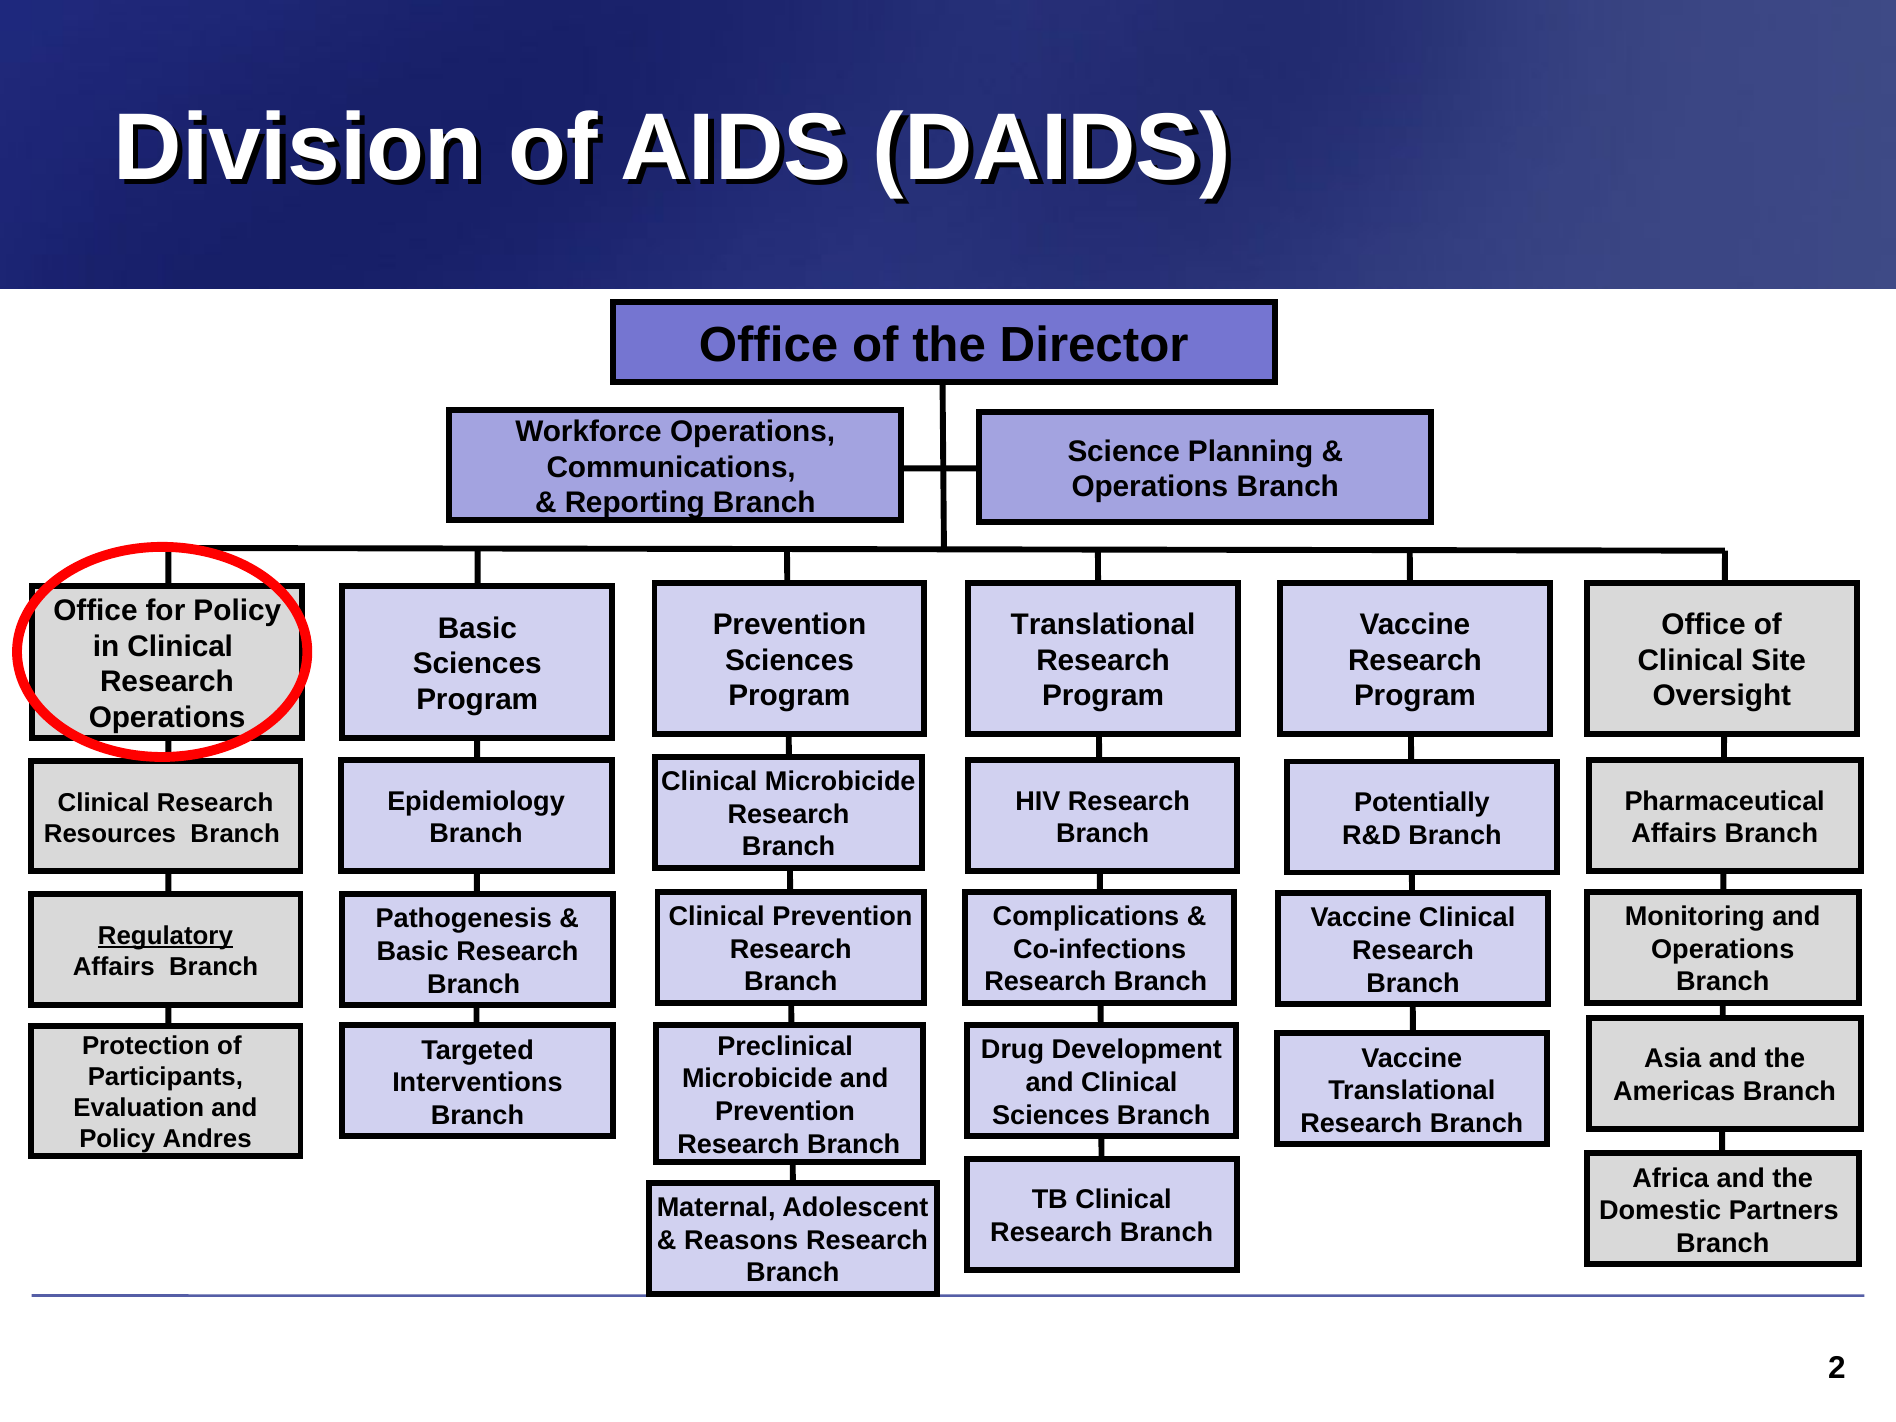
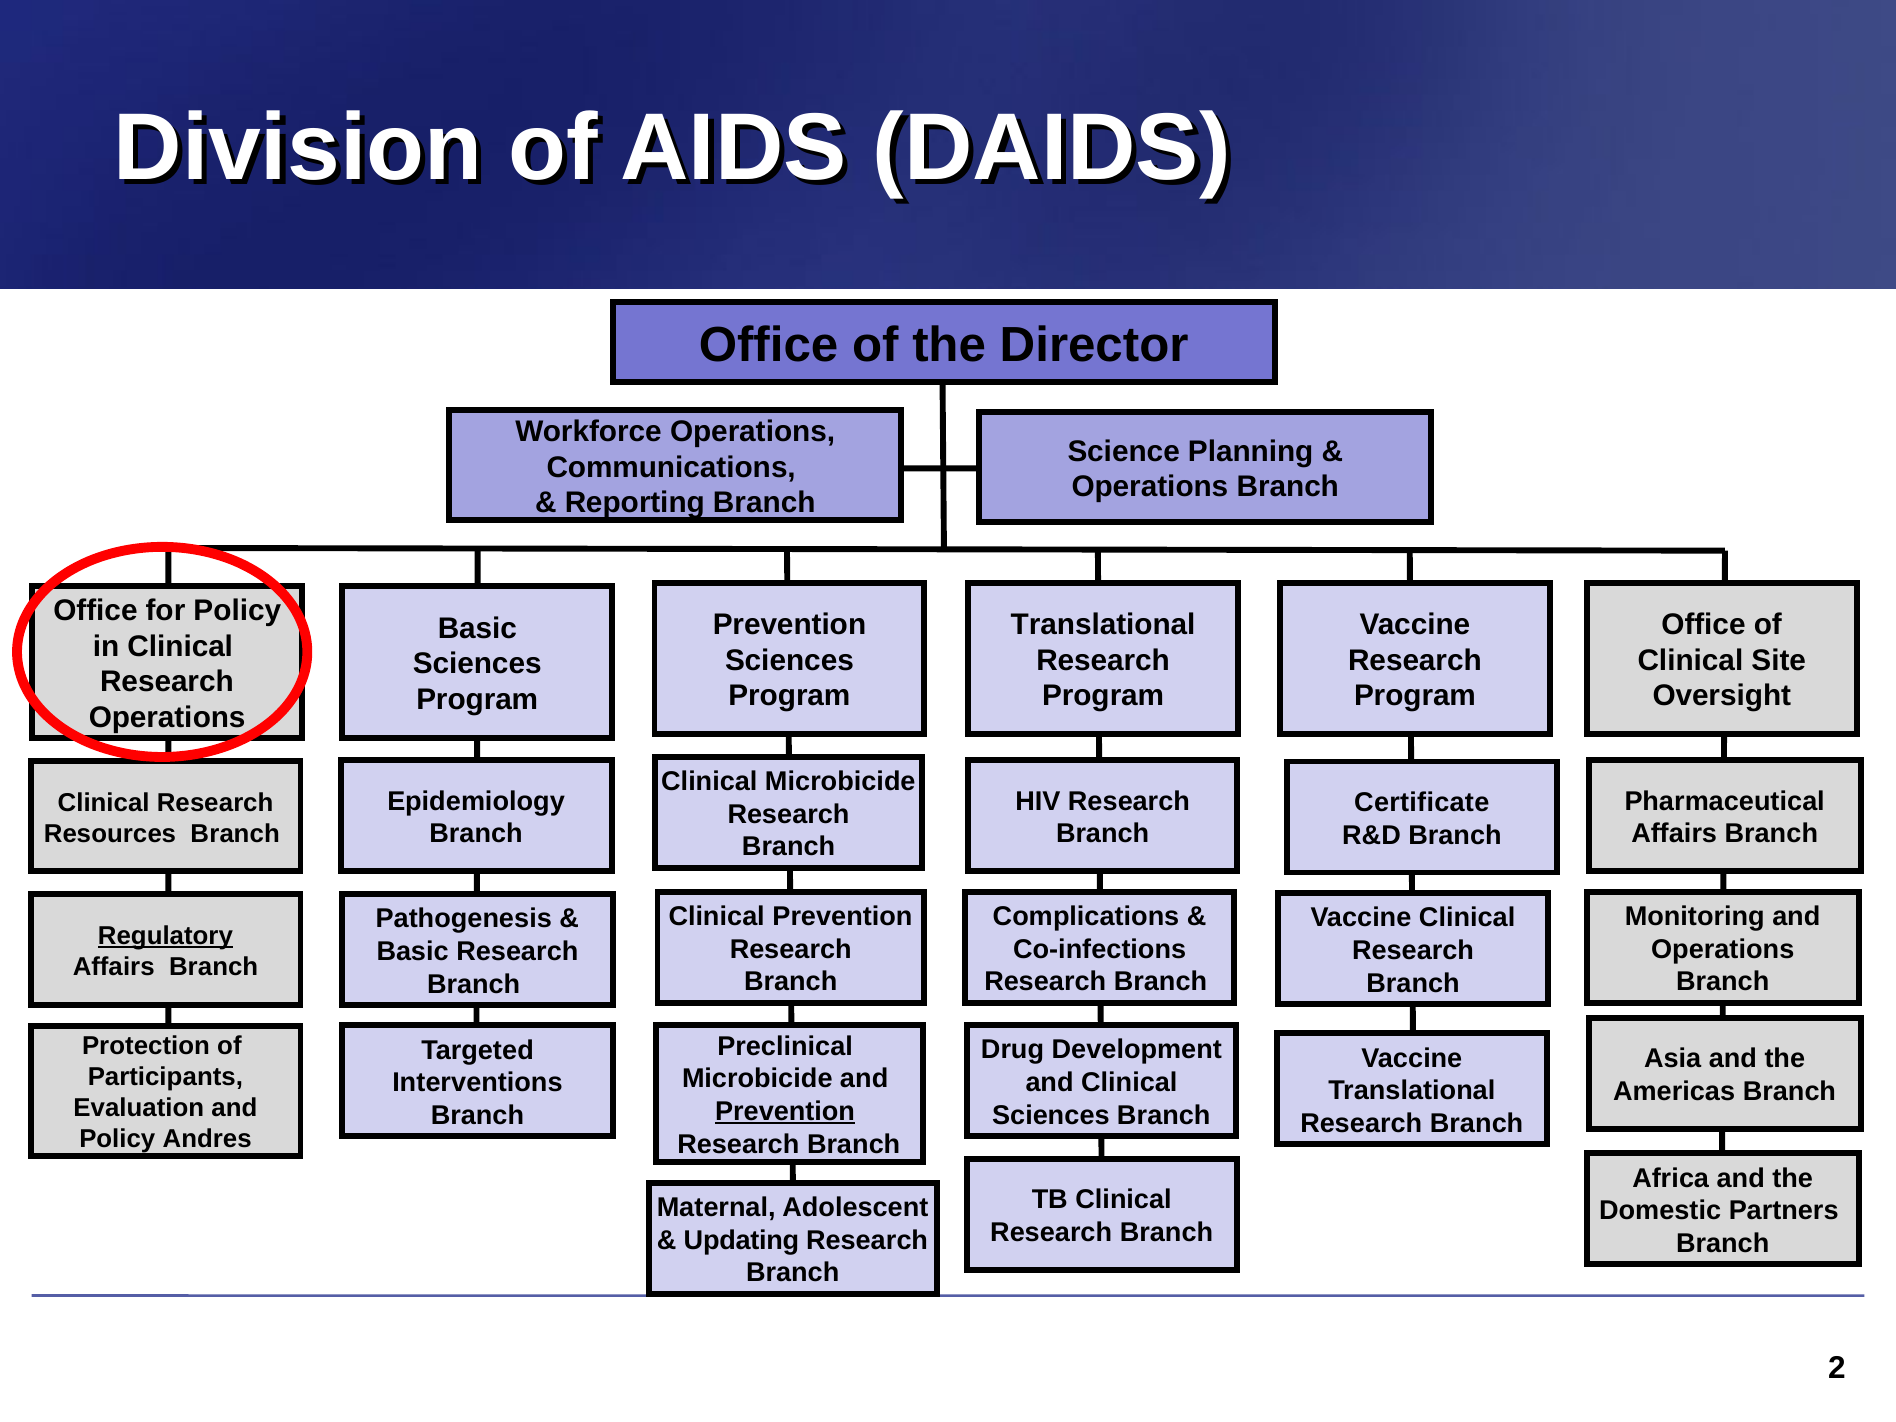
Potentially: Potentially -> Certificate (1422, 803)
Prevention underline: none -> present (785, 1112)
Reasons: Reasons -> Updating (741, 1240)
